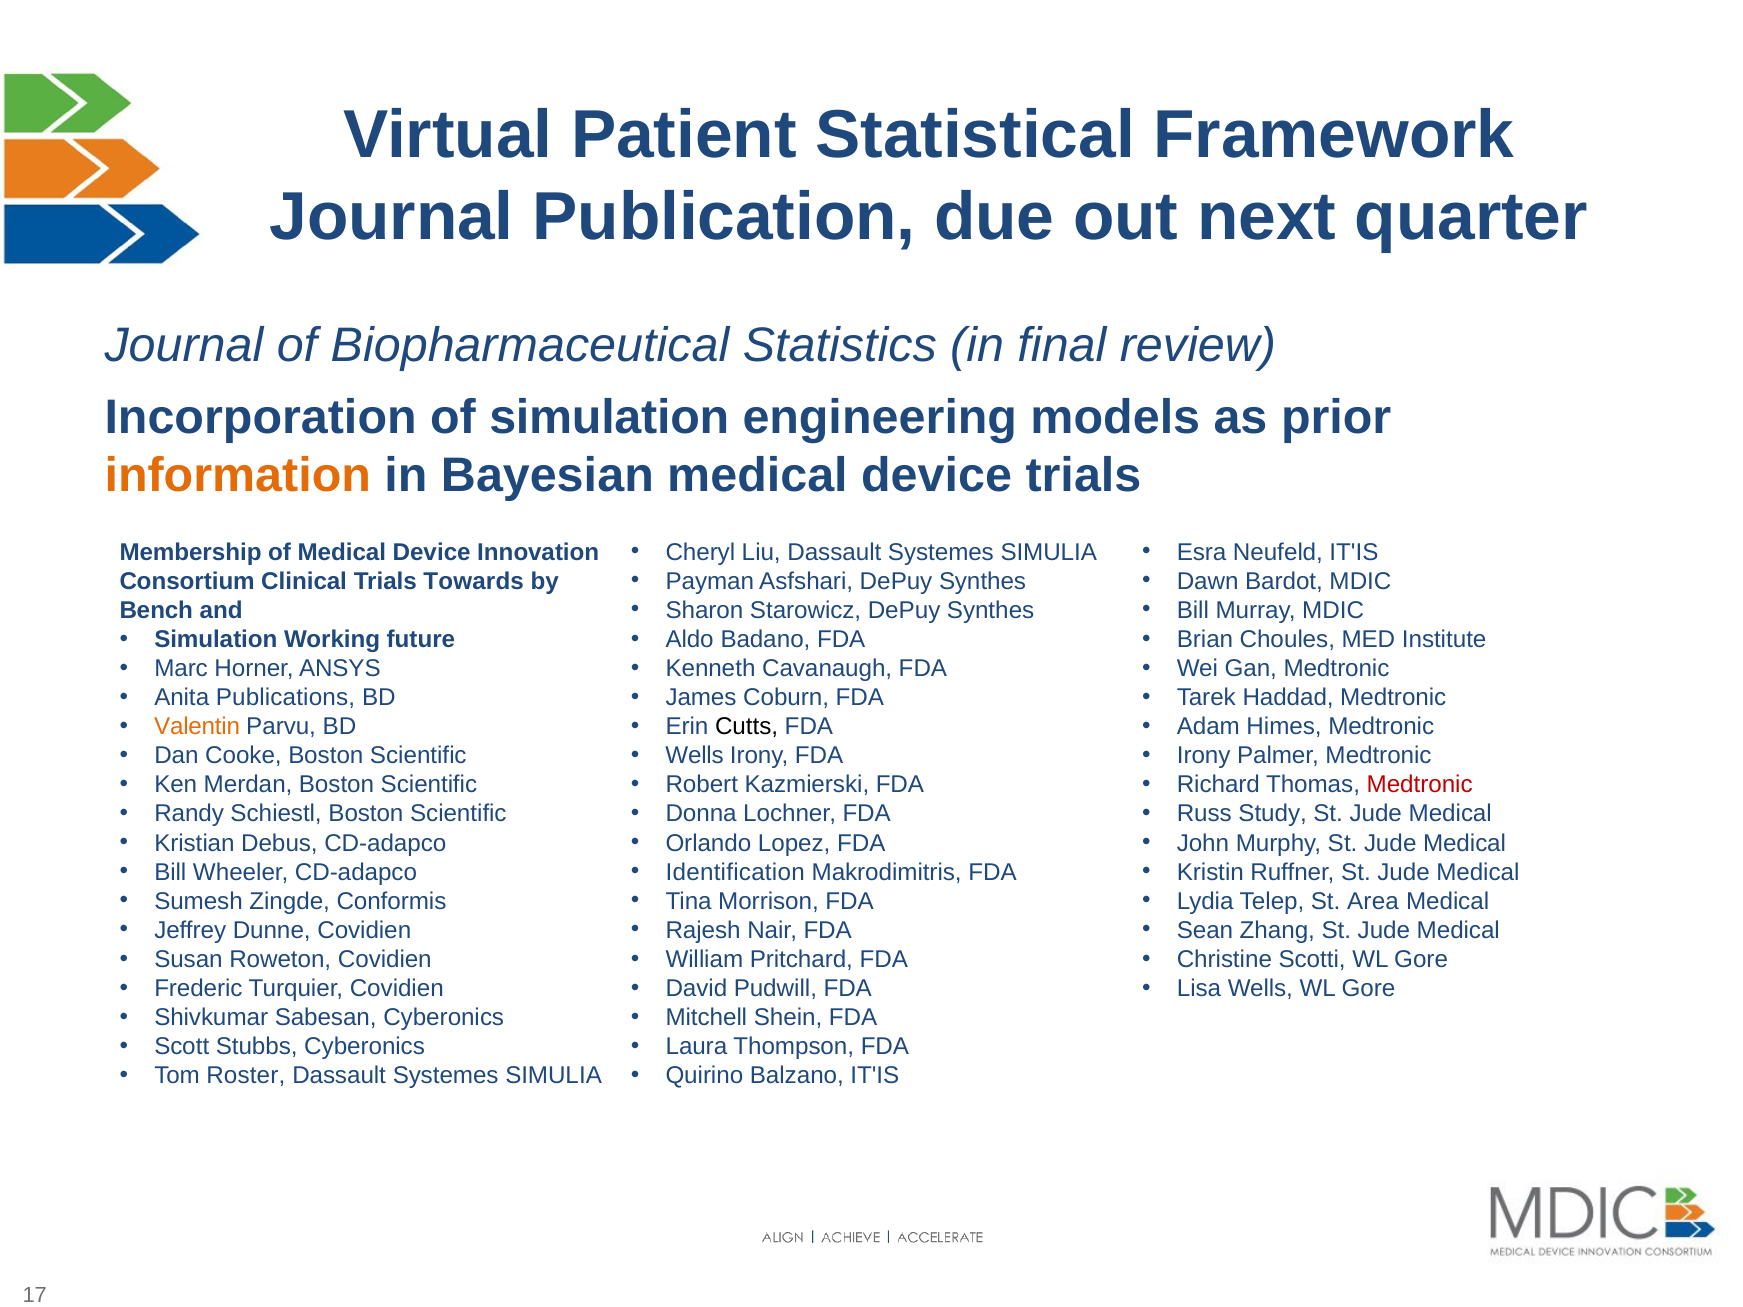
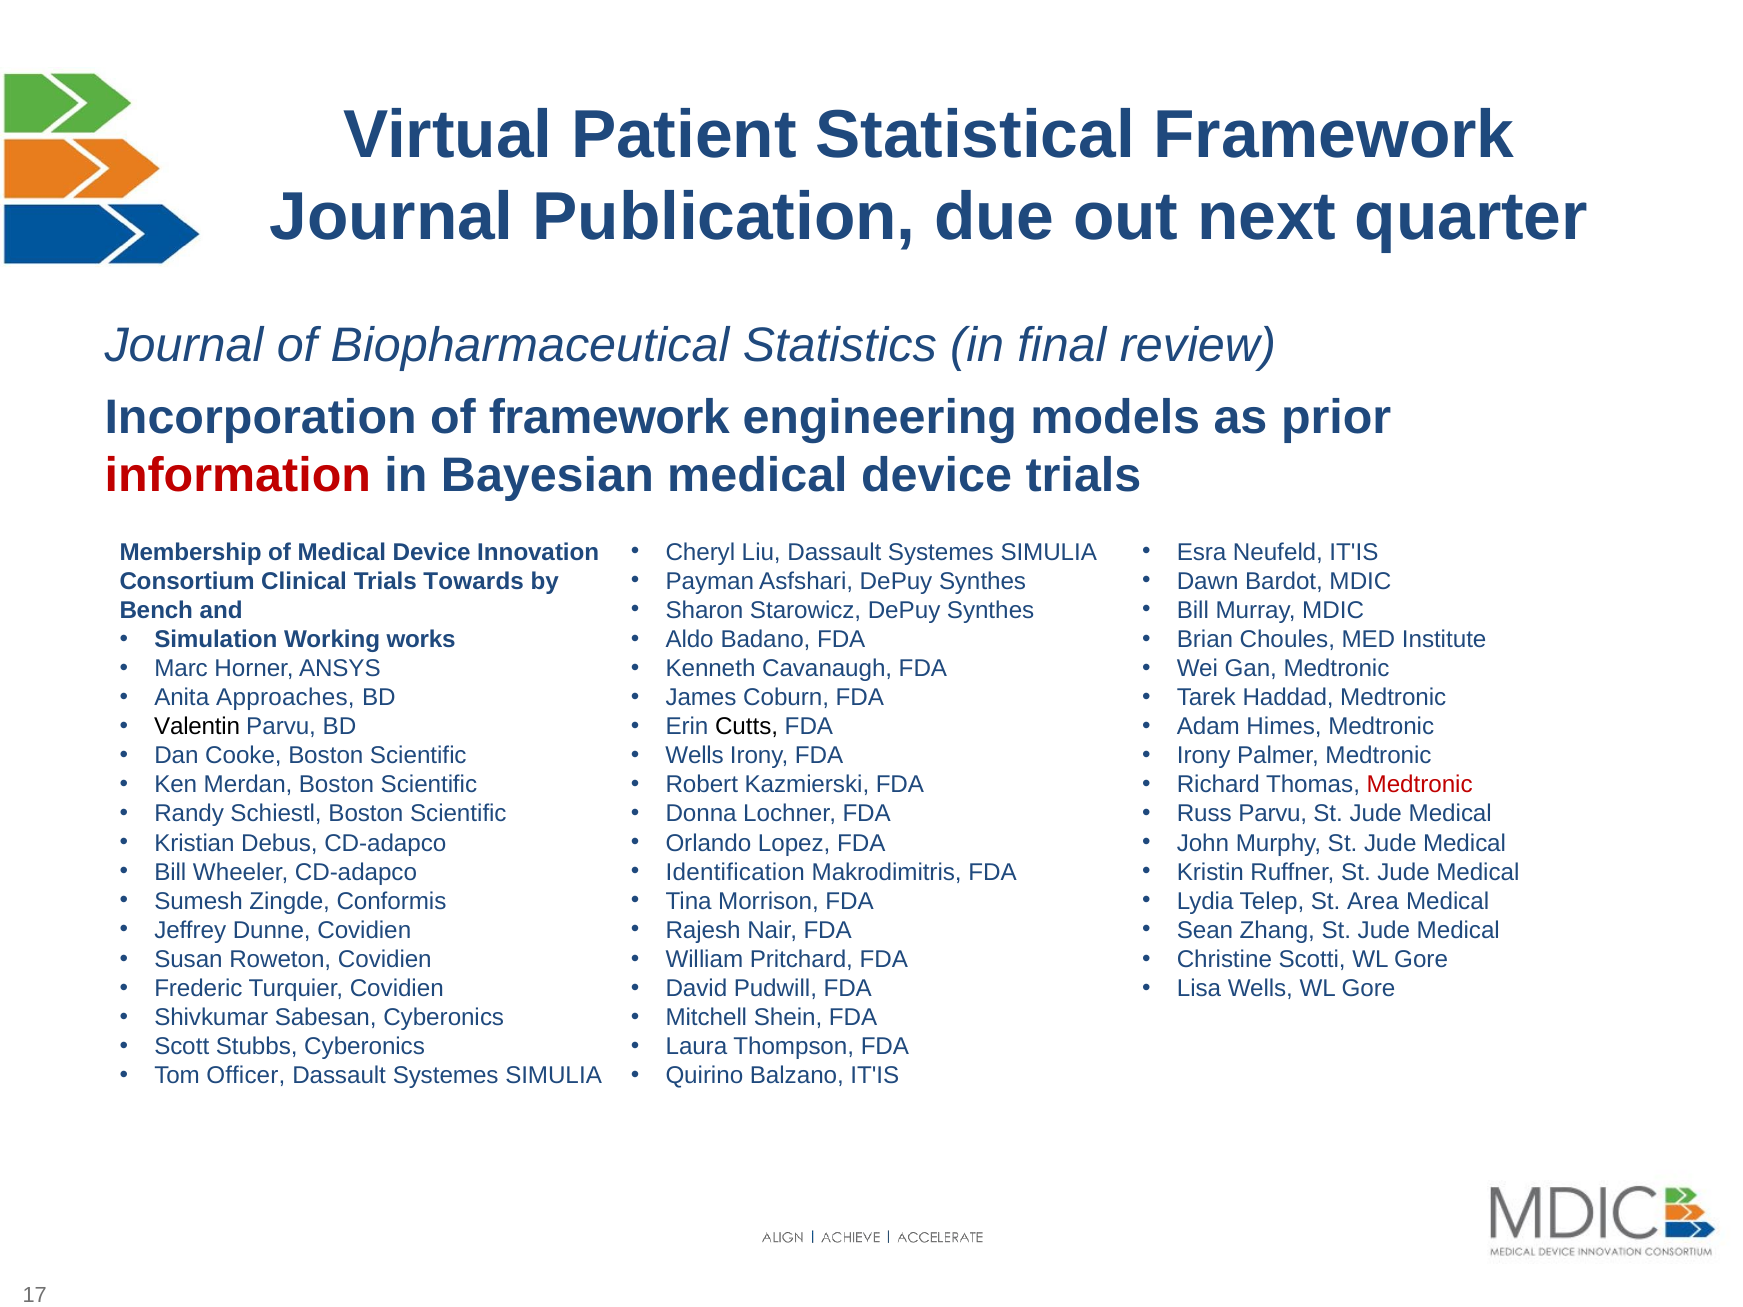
of simulation: simulation -> framework (609, 418)
information colour: orange -> red (238, 476)
future: future -> works (421, 640)
Publications: Publications -> Approaches (285, 698)
Valentin colour: orange -> black (197, 727)
Russ Study: Study -> Parvu (1273, 814)
Roster: Roster -> Officer (246, 1076)
